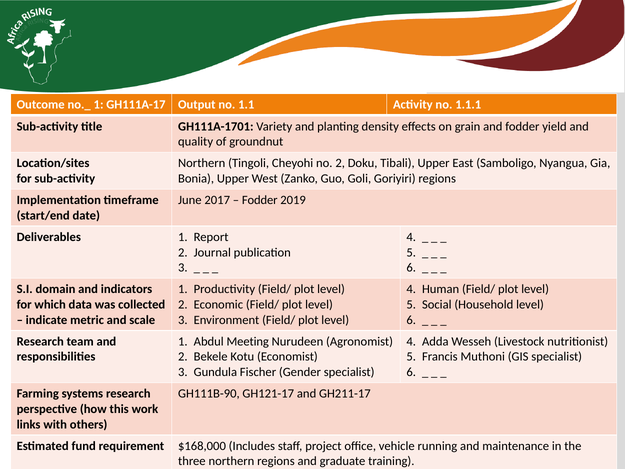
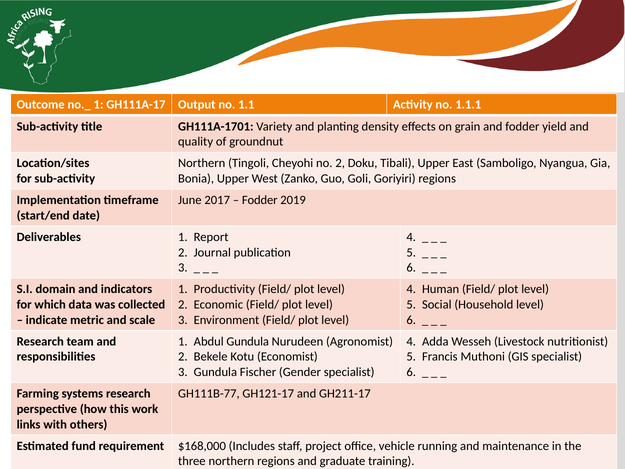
Abdul Meeting: Meeting -> Gundula (248, 341)
GH111B-90: GH111B-90 -> GH111B-77 (209, 394)
